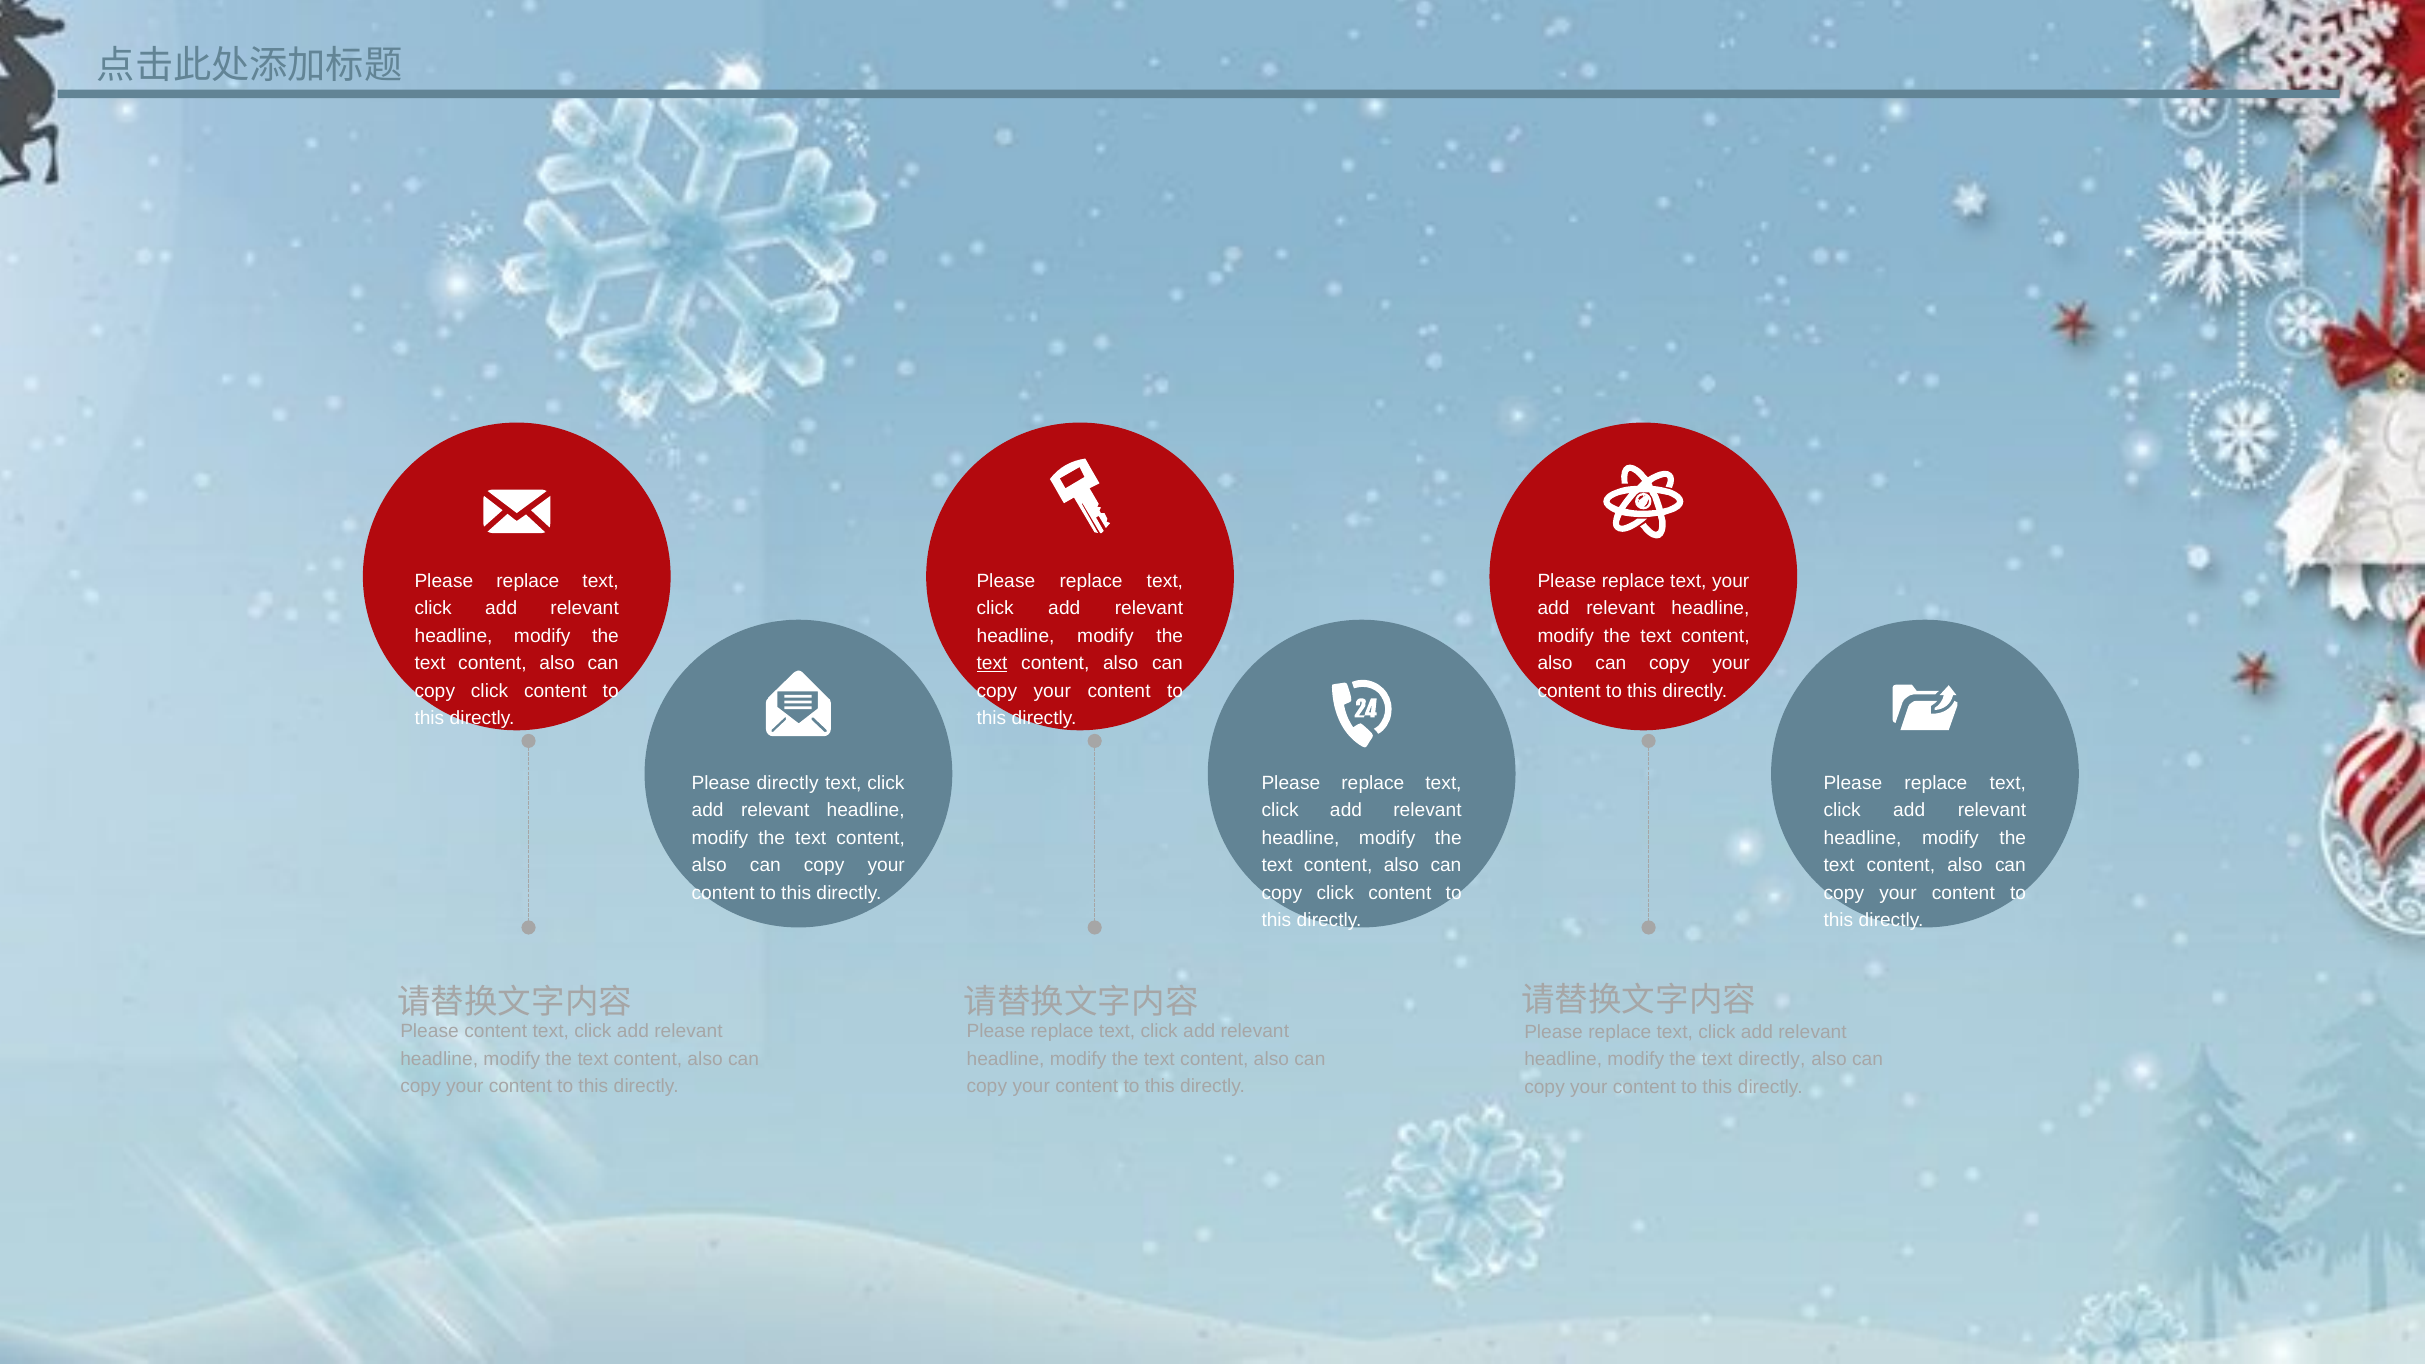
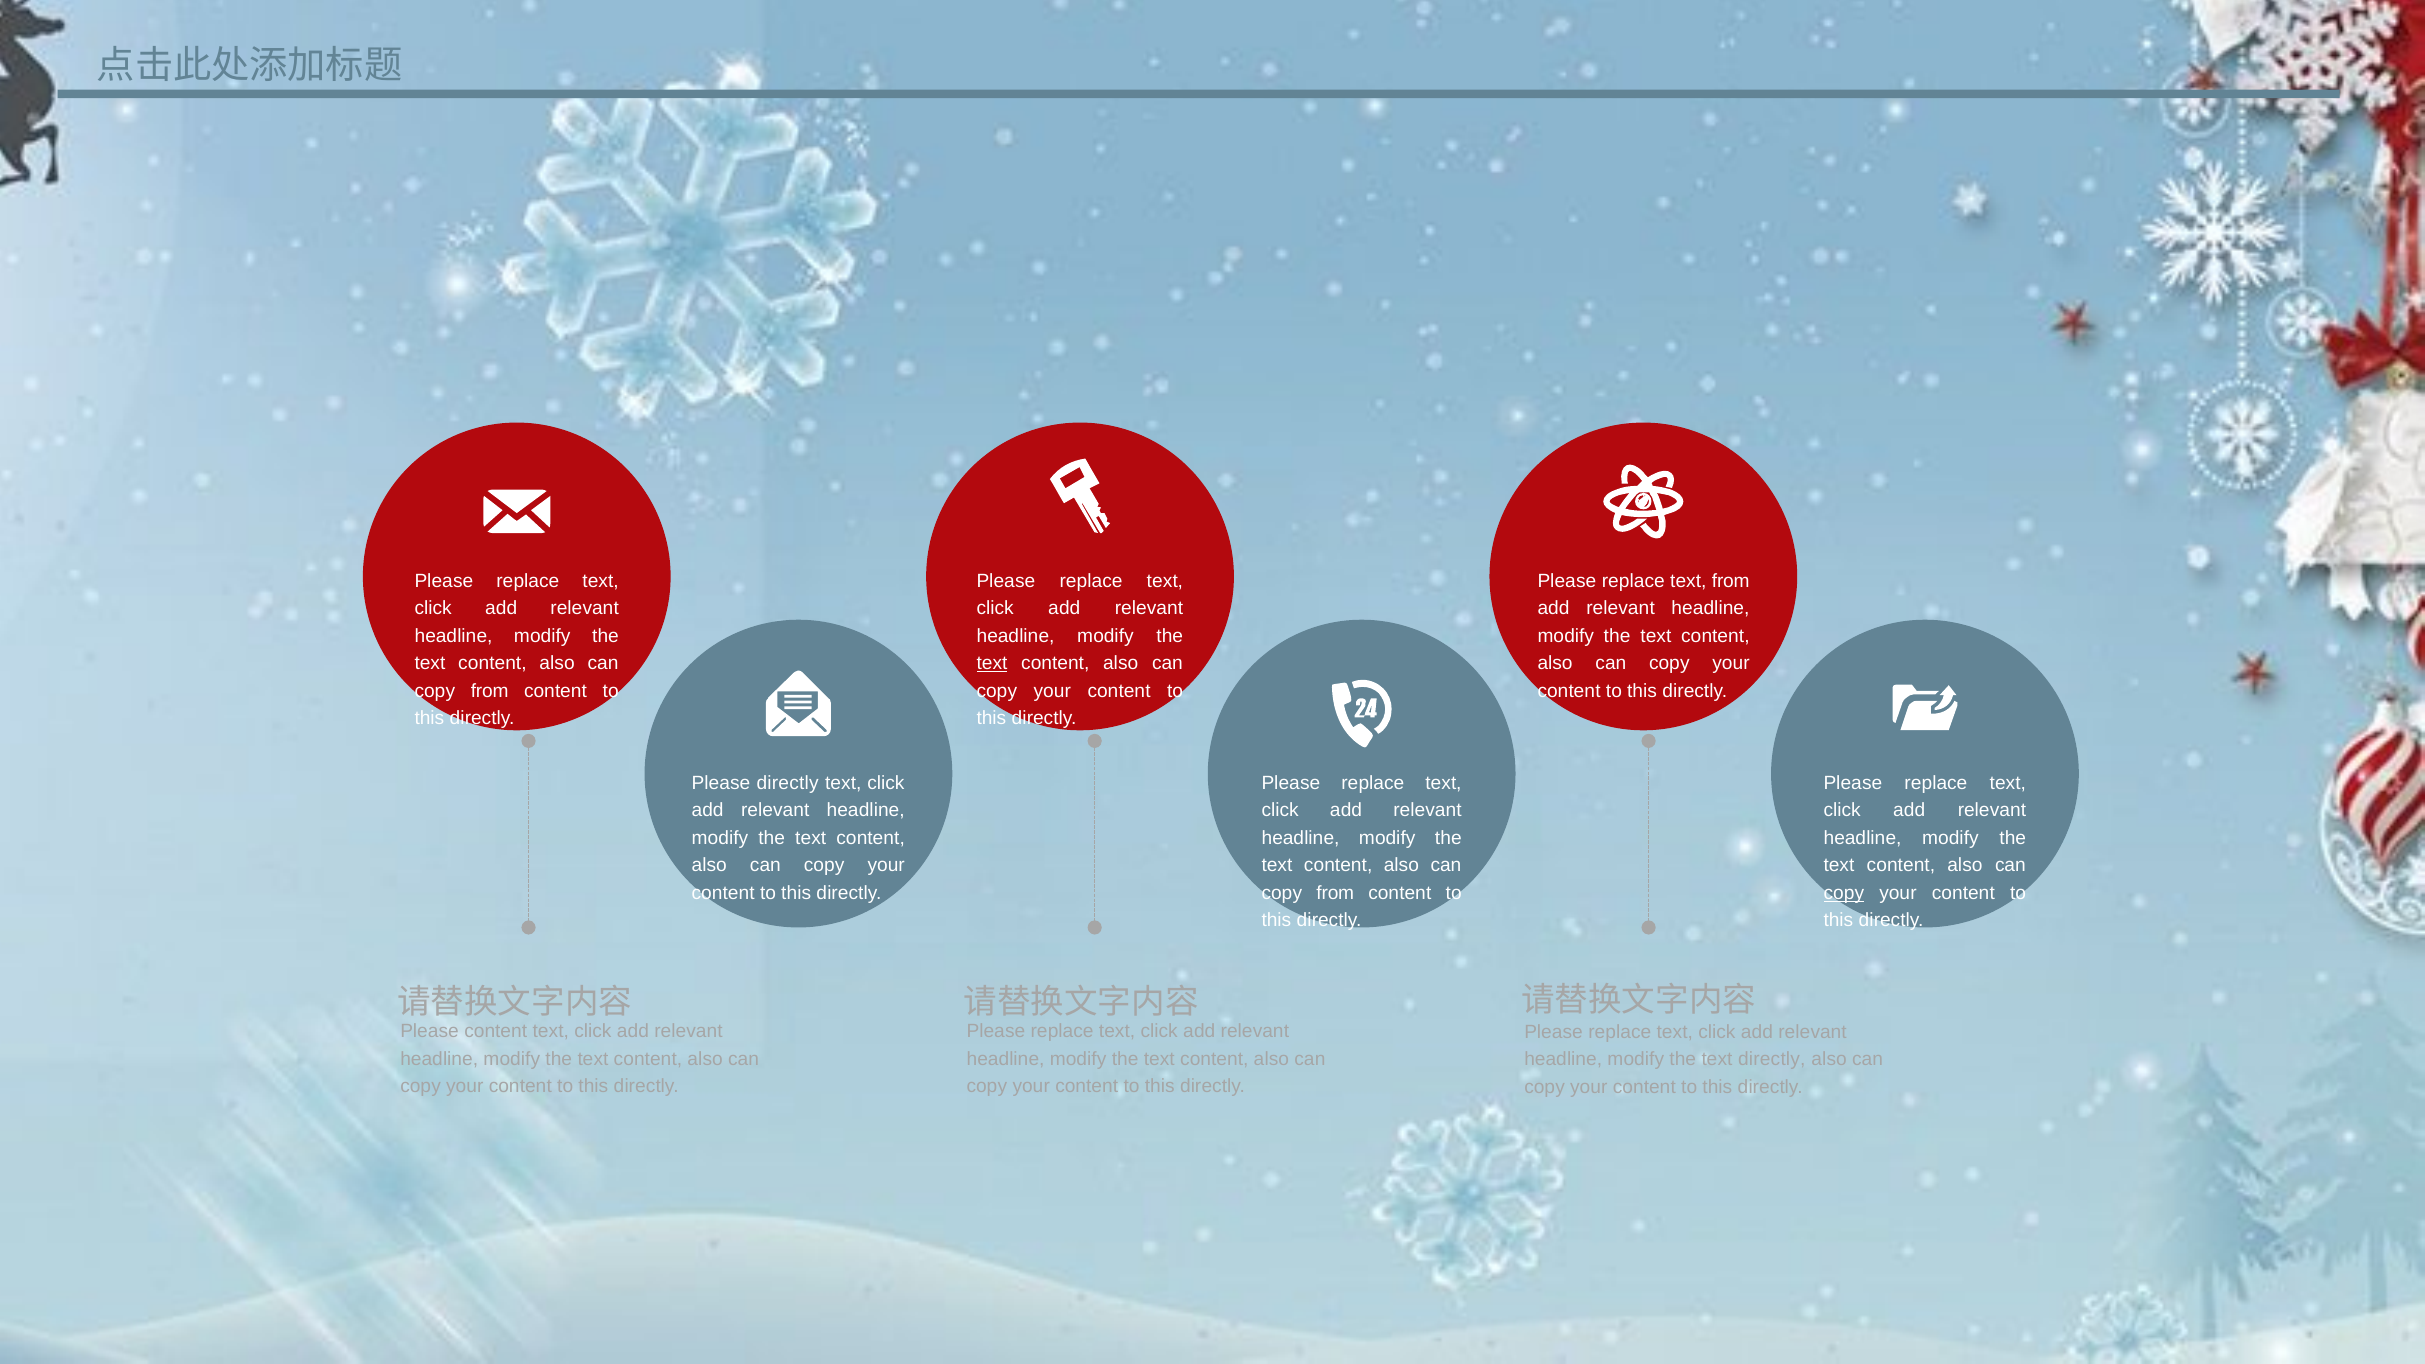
text your: your -> from (1731, 581)
click: click -> from (490, 691)
click: click -> from (1335, 893)
copy underline: none -> present (1844, 893)
